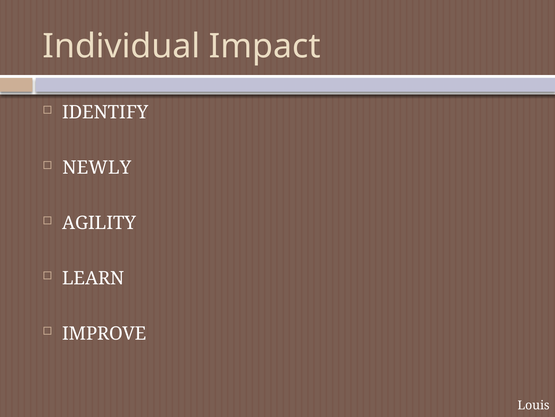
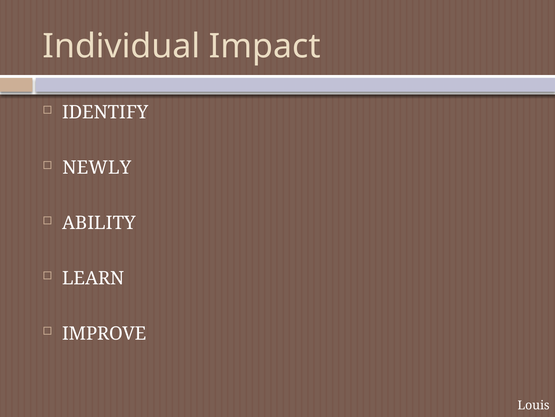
AGILITY: AGILITY -> ABILITY (99, 223)
